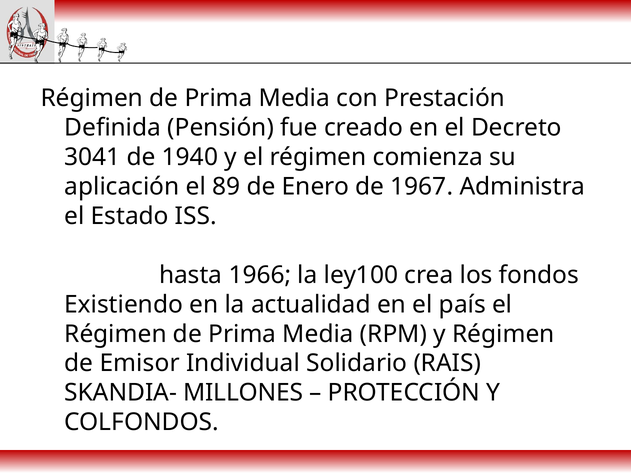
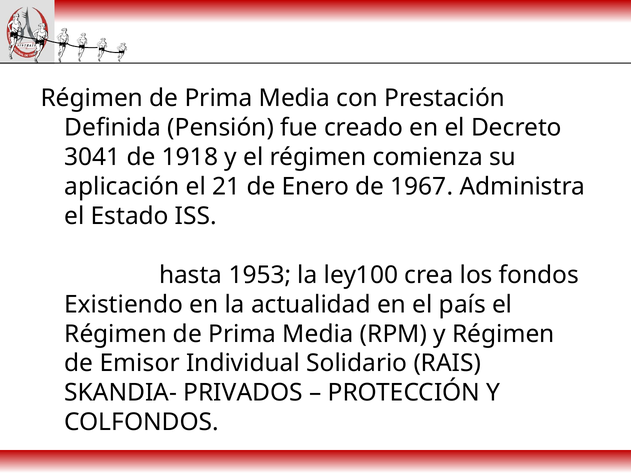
1940: 1940 -> 1918 (190, 157)
89: 89 -> 21 (226, 187)
1966: 1966 -> 1953 (260, 275)
MILLONES: MILLONES -> PRIVADOS (243, 393)
